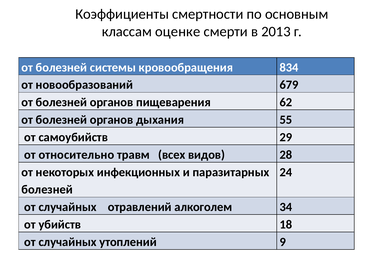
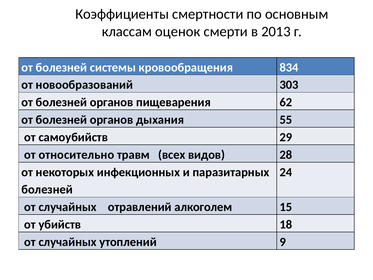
оценке: оценке -> оценок (178, 32)
679: 679 -> 303 (289, 85)
34: 34 -> 15 (286, 207)
